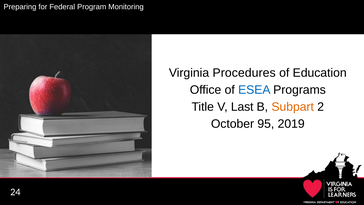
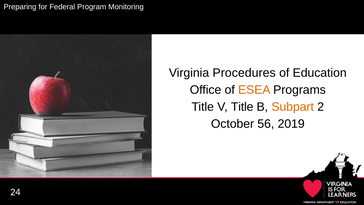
ESEA colour: blue -> orange (254, 90)
V Last: Last -> Title (242, 107)
95: 95 -> 56 (266, 124)
